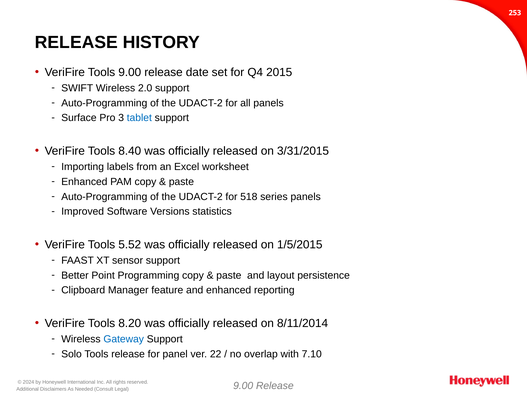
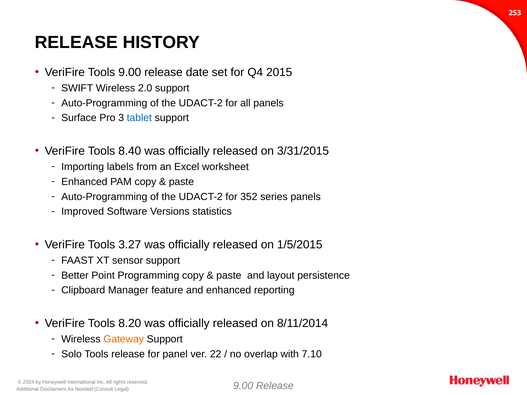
518: 518 -> 352 (249, 197)
5.52: 5.52 -> 3.27 (130, 245)
Gateway colour: blue -> orange (124, 339)
